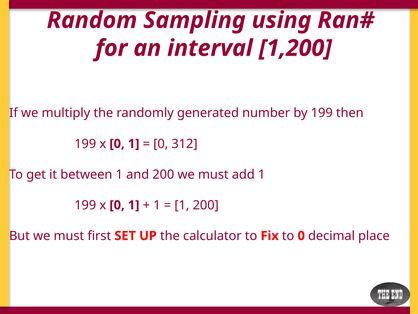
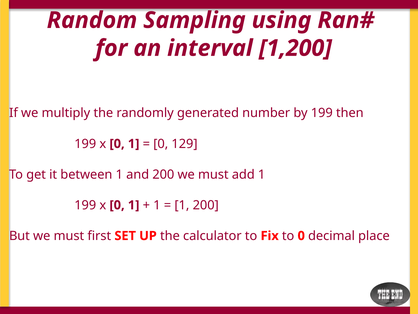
312: 312 -> 129 (185, 144)
